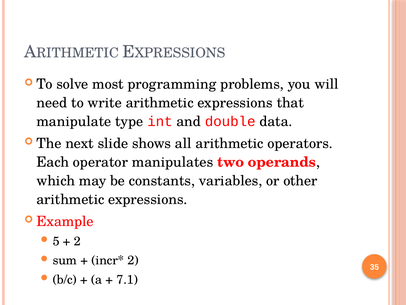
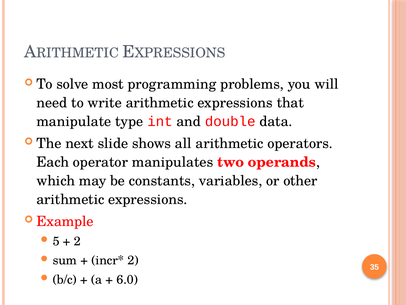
7.1: 7.1 -> 6.0 (127, 279)
